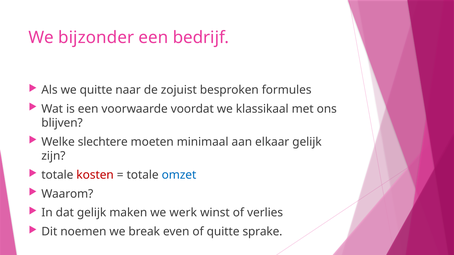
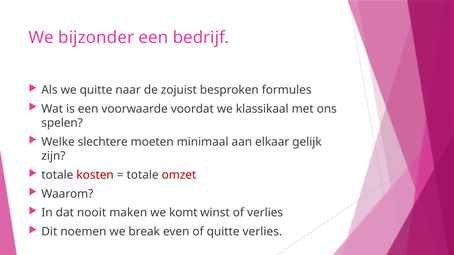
blijven: blijven -> spelen (62, 123)
omzet colour: blue -> red (179, 175)
dat gelijk: gelijk -> nooit (92, 213)
werk: werk -> komt (183, 213)
quitte sprake: sprake -> verlies (262, 232)
